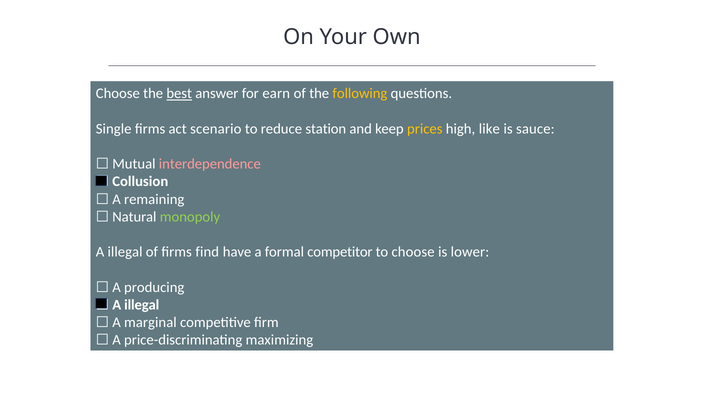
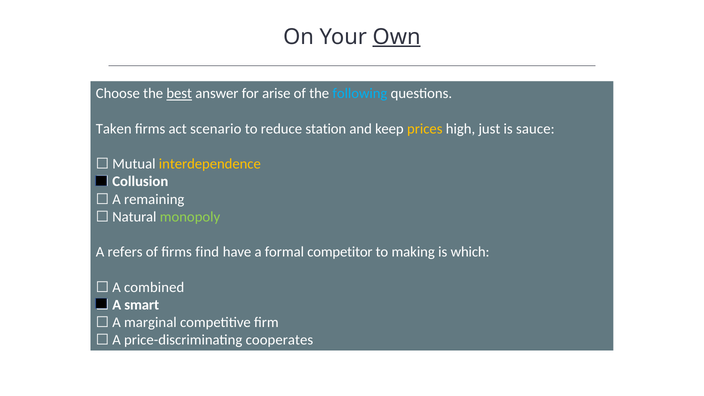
Own underline: none -> present (397, 37)
earn: earn -> arise (276, 94)
following colour: yellow -> light blue (360, 94)
Single: Single -> Taken (114, 129)
like: like -> just (489, 129)
interdependence colour: pink -> yellow (210, 164)
A illegal: illegal -> refers (125, 252)
to choose: choose -> making (413, 252)
lower: lower -> which (470, 252)
producing: producing -> combined (154, 287)
illegal: illegal -> smart (142, 305)
maximizing: maximizing -> cooperates (279, 340)
